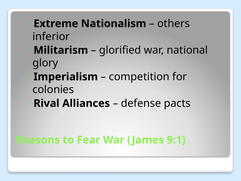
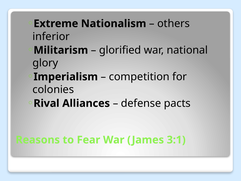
9:1: 9:1 -> 3:1 (176, 140)
